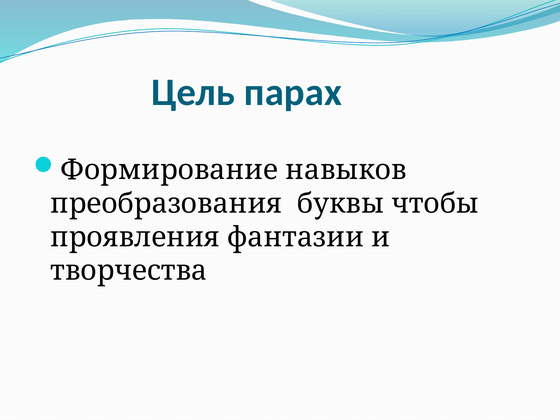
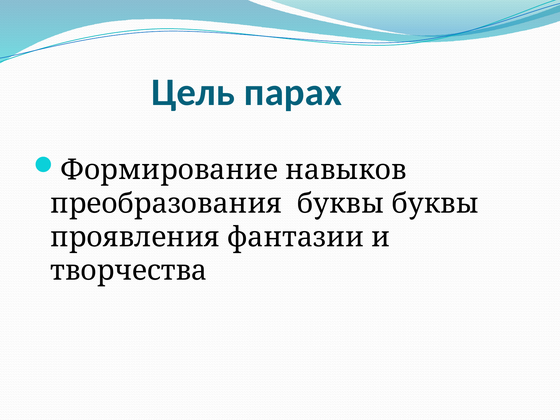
буквы чтобы: чтобы -> буквы (435, 203)
